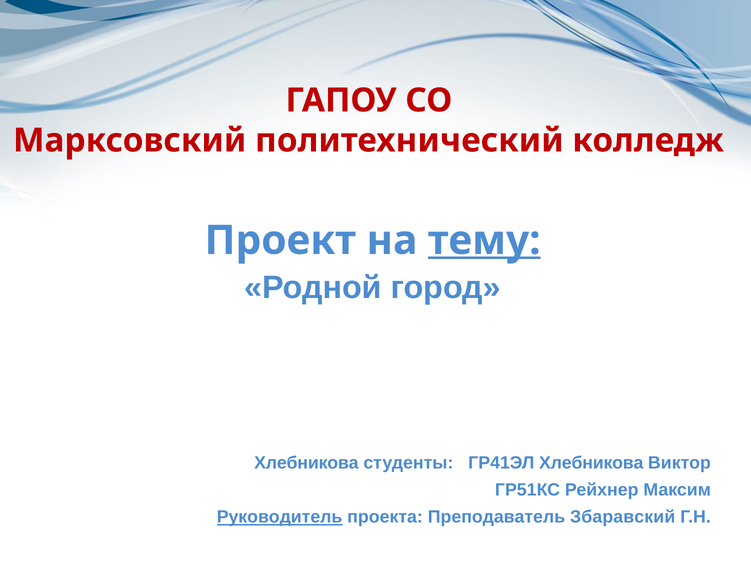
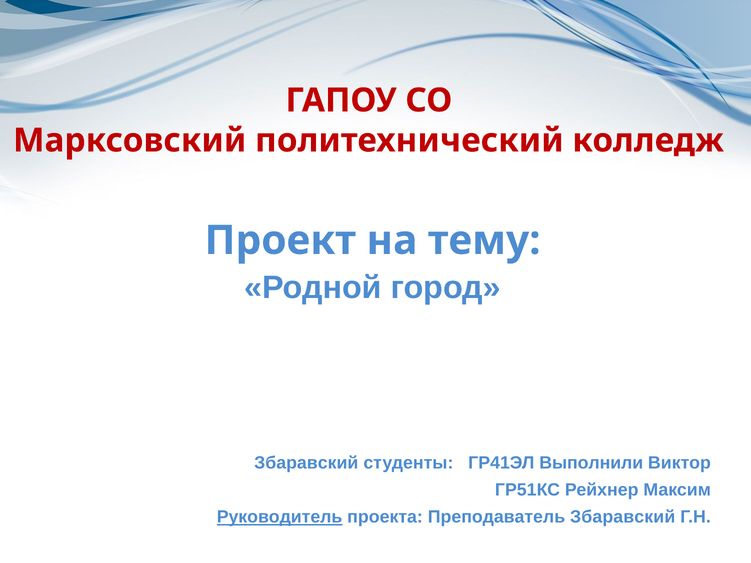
тему underline: present -> none (484, 241)
Хлебникова: Хлебникова -> Збаравский (306, 463)
ГР41ЭЛ Хлебникова: Хлебникова -> Выполнили (591, 463)
